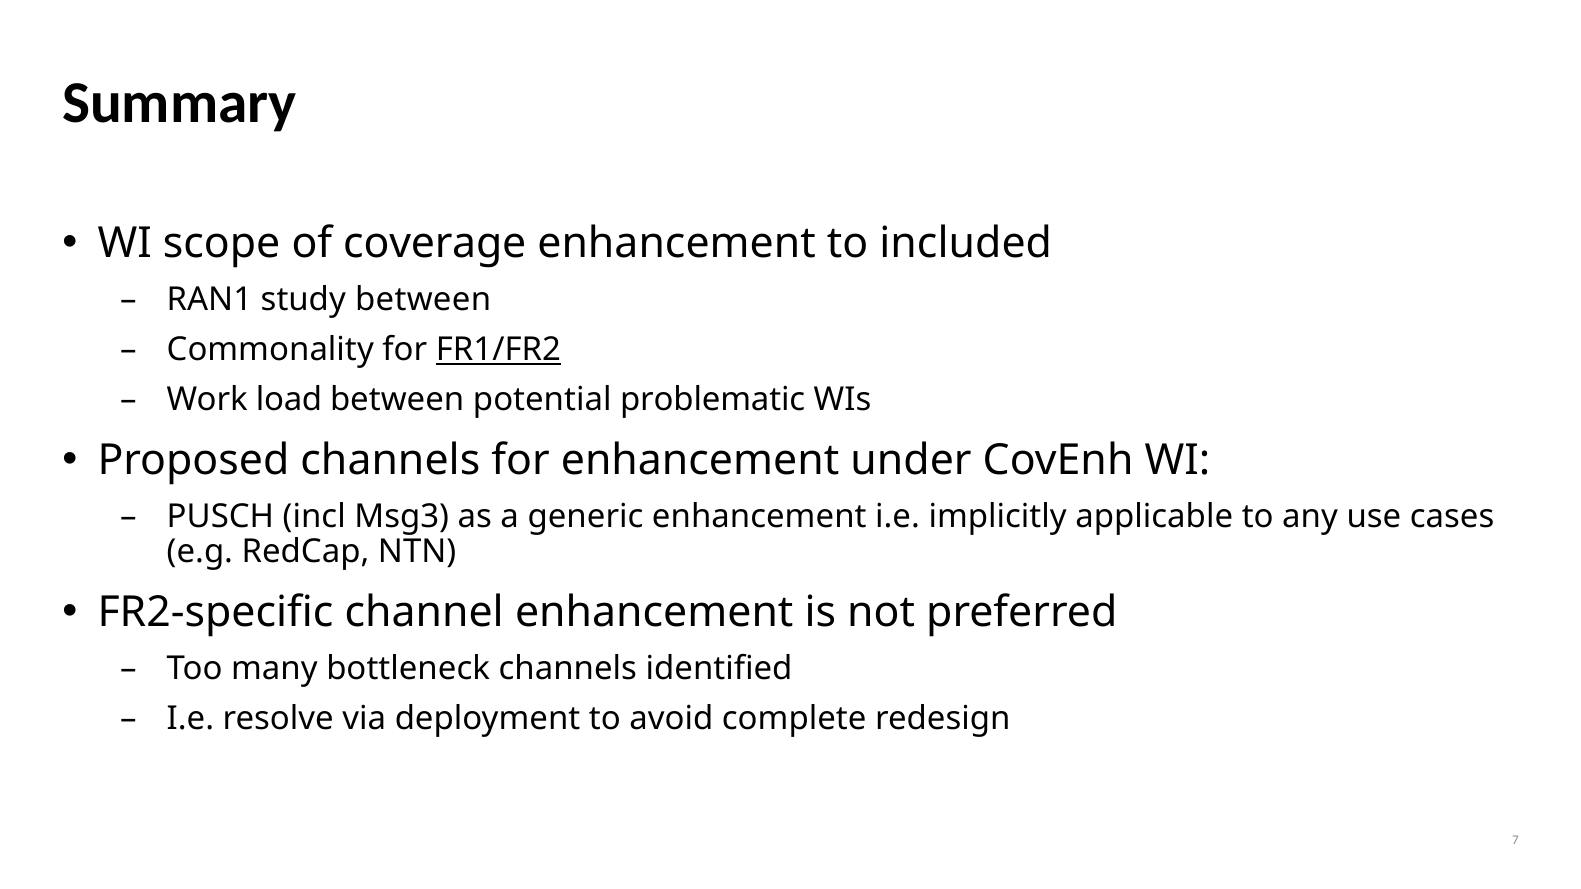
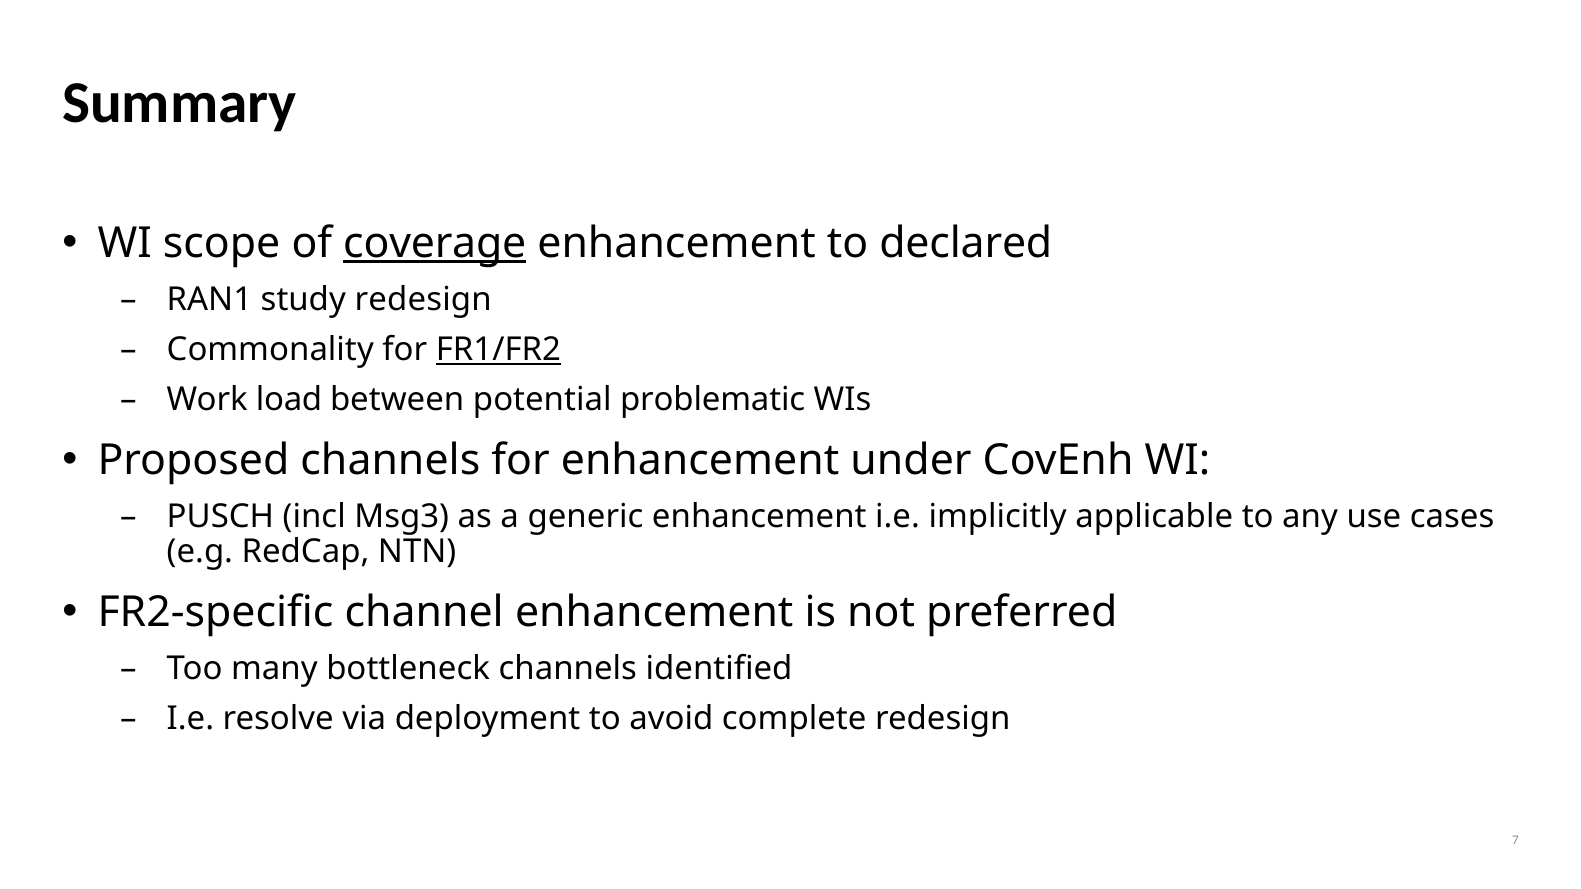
coverage underline: none -> present (435, 243)
included: included -> declared (966, 243)
study between: between -> redesign (423, 299)
